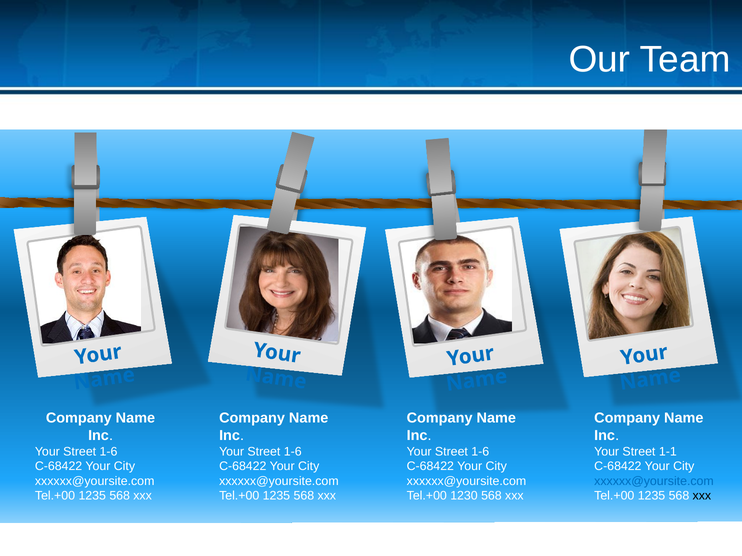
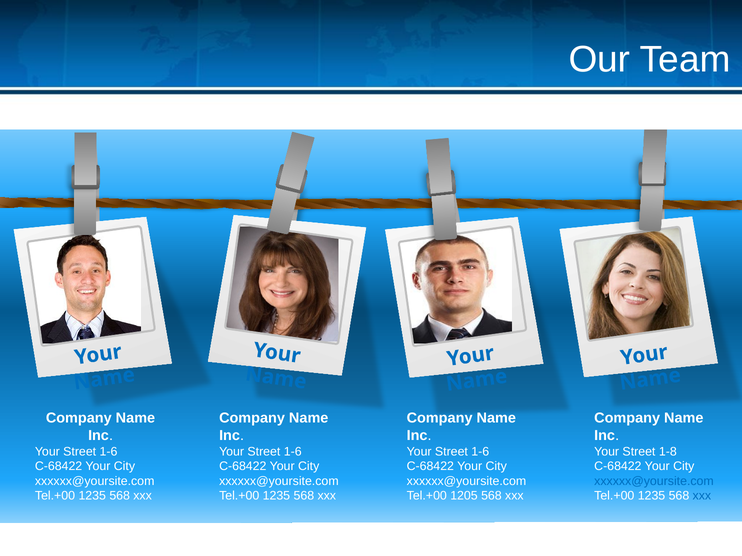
1-1: 1-1 -> 1-8 (668, 452)
1230: 1230 -> 1205 (464, 496)
xxx colour: black -> blue (702, 496)
